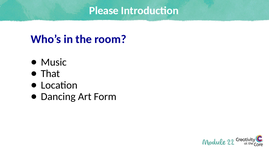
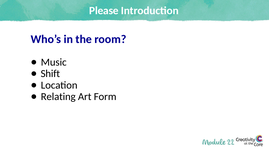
That: That -> Shift (50, 74)
Dancing: Dancing -> Relating (58, 97)
